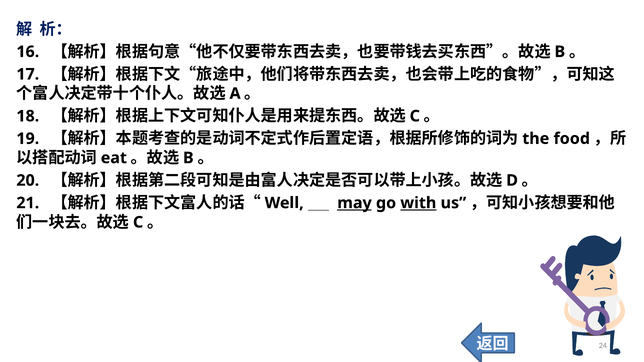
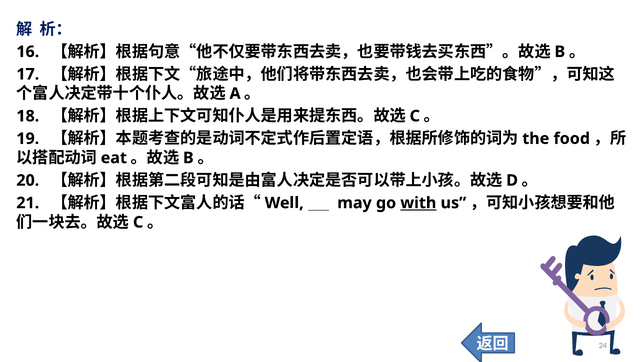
may underline: present -> none (354, 203)
